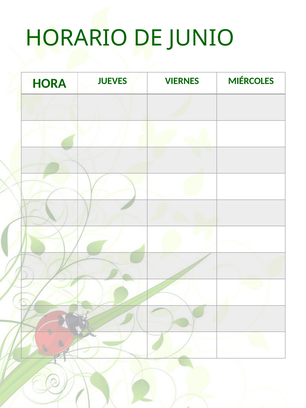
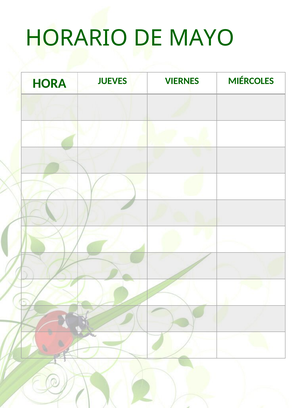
JUNIO: JUNIO -> MAYO (201, 38)
